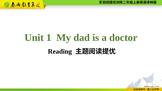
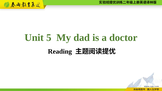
1: 1 -> 5 (49, 38)
